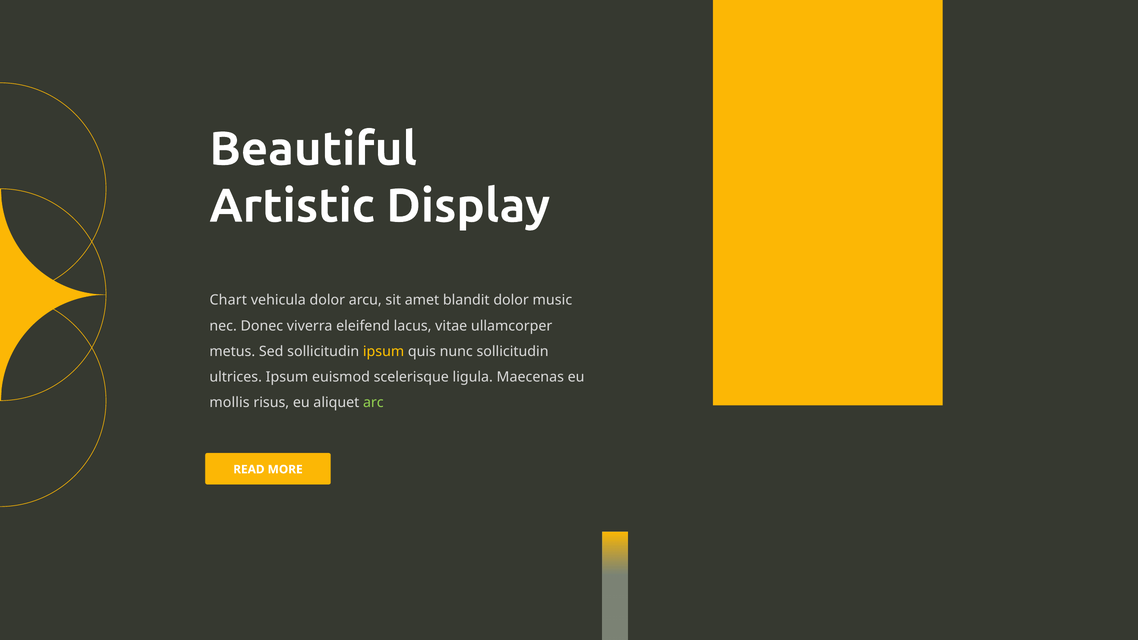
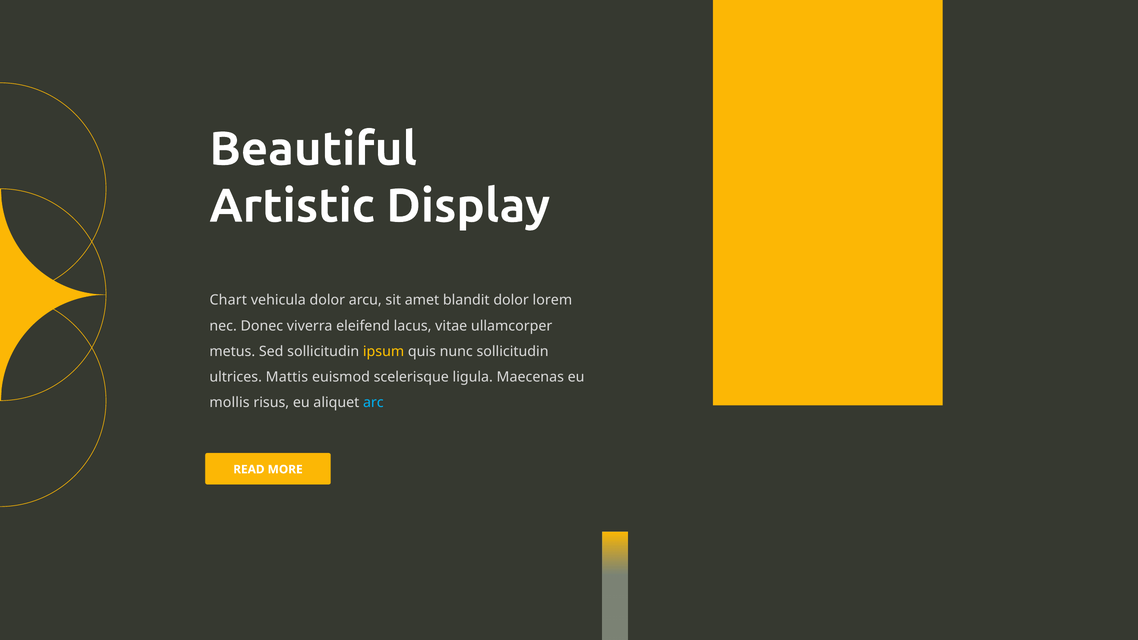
music: music -> lorem (552, 300)
ultrices Ipsum: Ipsum -> Mattis (287, 377)
arc colour: light green -> light blue (373, 403)
